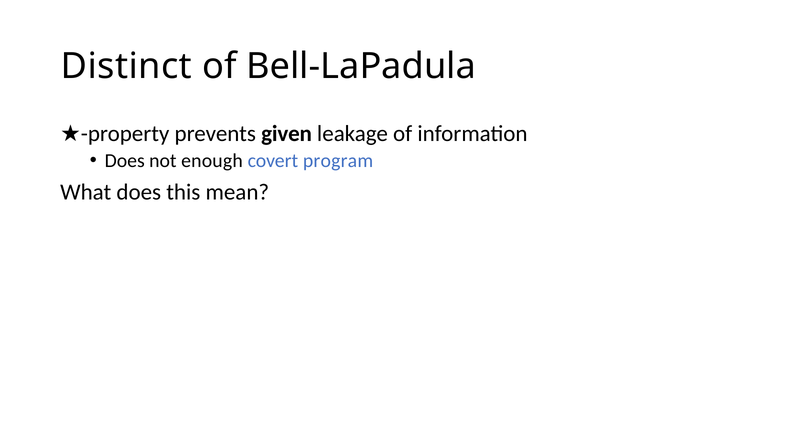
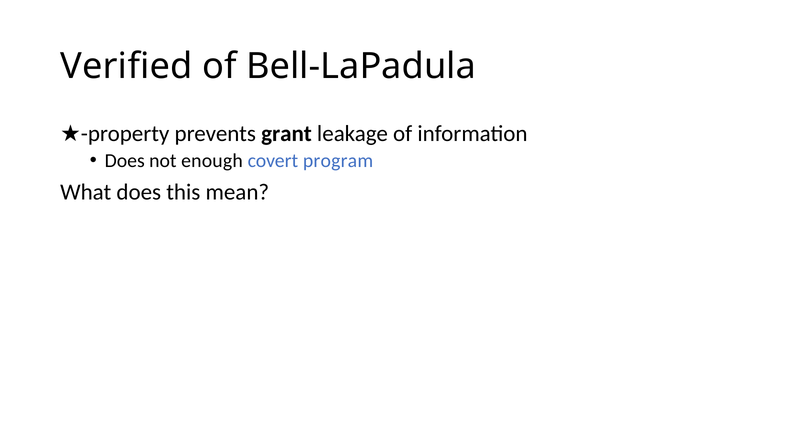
Distinct: Distinct -> Verified (126, 66)
given: given -> grant (287, 134)
